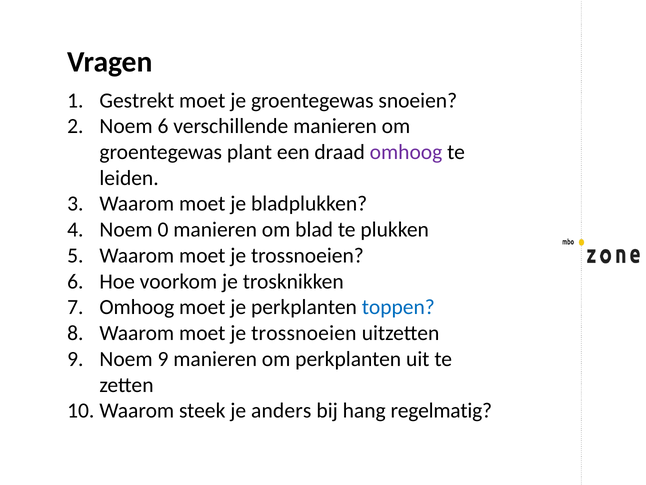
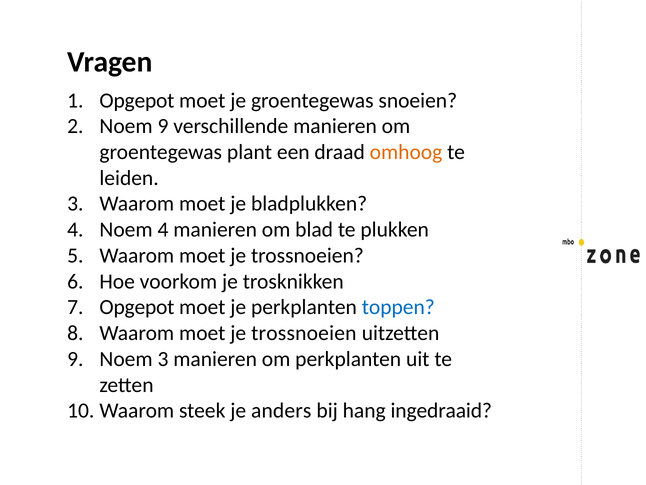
Gestrekt: Gestrekt -> Opgepot (137, 100)
Noem 6: 6 -> 9 (163, 126)
omhoog colour: purple -> orange (406, 152)
Noem 0: 0 -> 4 (163, 229)
Omhoog: Omhoog -> Opgepot (137, 307)
Noem 9: 9 -> 3 (163, 359)
regelmatig: regelmatig -> ingedraaid (441, 410)
